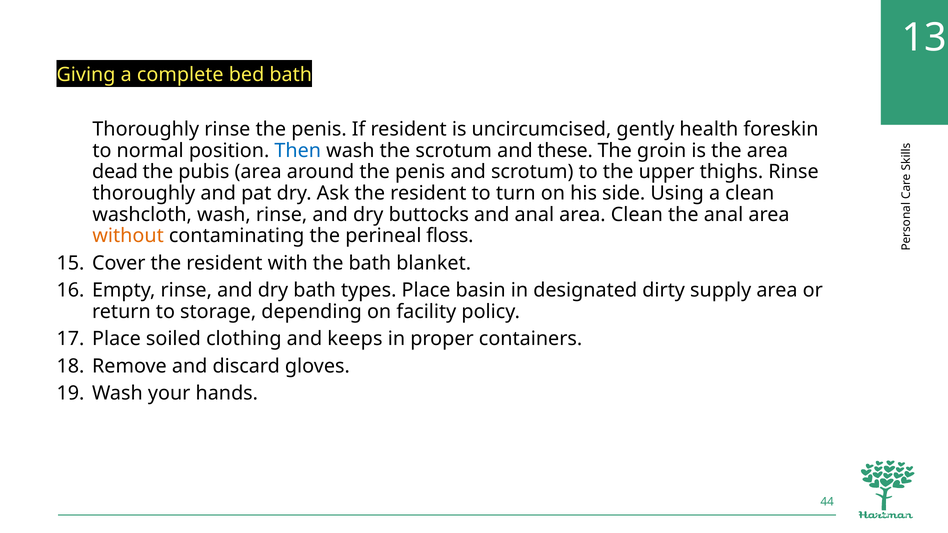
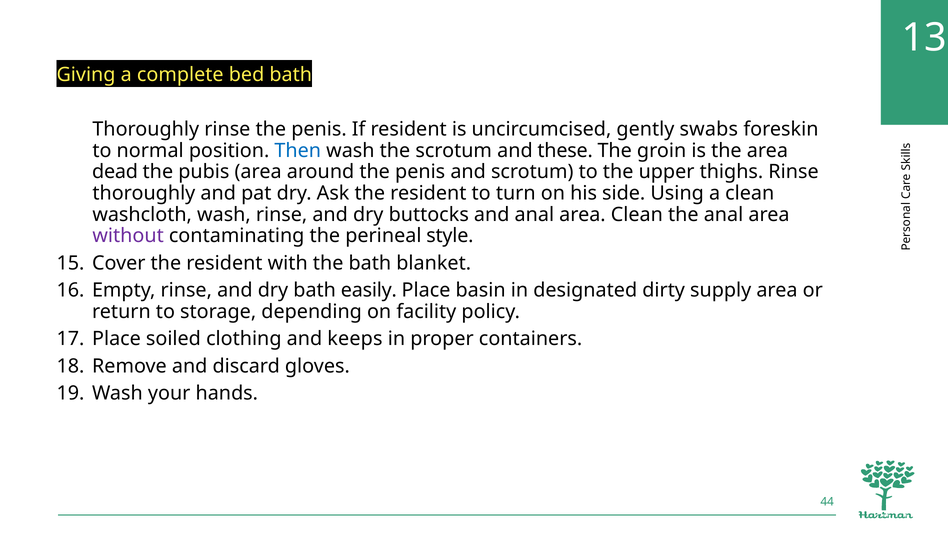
health: health -> swabs (709, 129)
without colour: orange -> purple (128, 236)
floss: floss -> style (450, 236)
types: types -> easily (369, 290)
